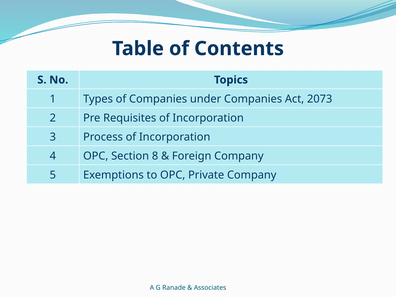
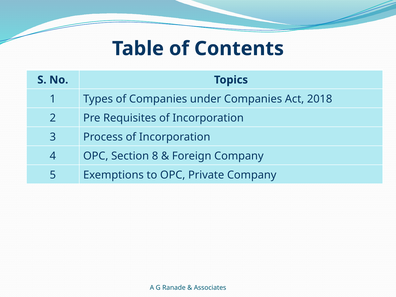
2073: 2073 -> 2018 (320, 99)
